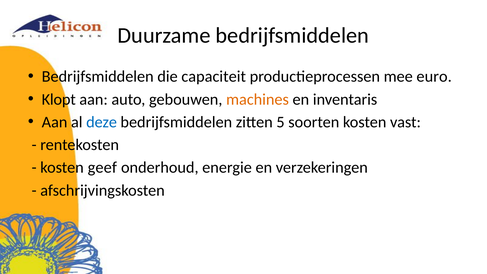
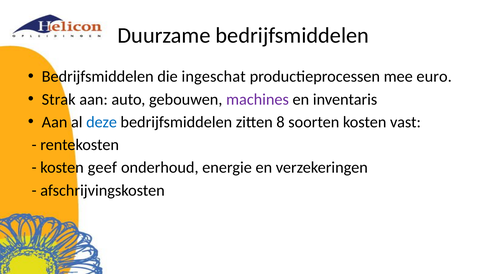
capaciteit: capaciteit -> ingeschat (214, 77)
Klopt: Klopt -> Strak (59, 99)
machines colour: orange -> purple (258, 99)
5: 5 -> 8 (281, 122)
